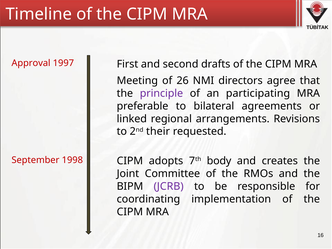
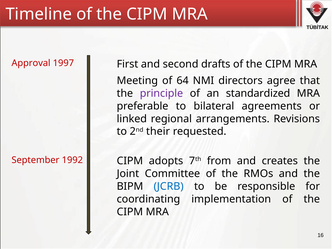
26: 26 -> 64 (183, 81)
participating: participating -> standardized (258, 93)
1998: 1998 -> 1992 (72, 160)
body: body -> from (219, 161)
JCRB colour: purple -> blue (169, 186)
